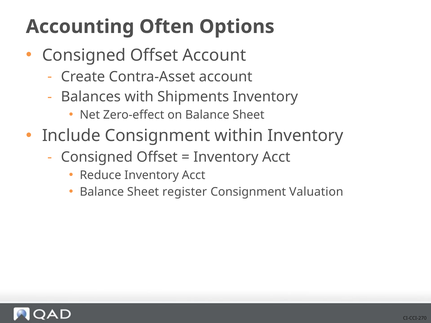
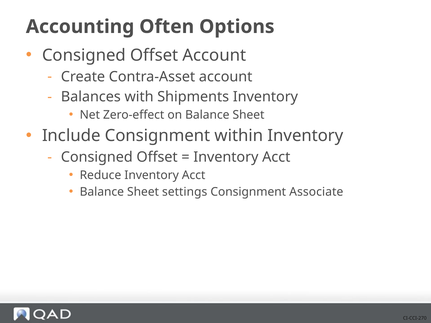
register: register -> settings (185, 192)
Valuation: Valuation -> Associate (316, 192)
